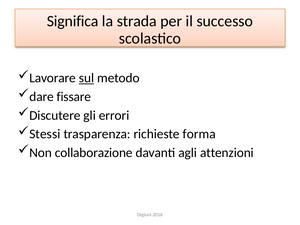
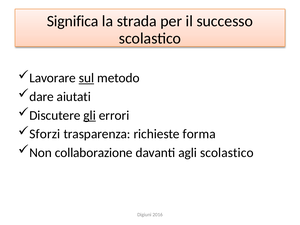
fissare: fissare -> aiutati (74, 97)
gli underline: none -> present (90, 115)
Stessi: Stessi -> Sforzi (45, 134)
agli attenzioni: attenzioni -> scolastico (227, 153)
